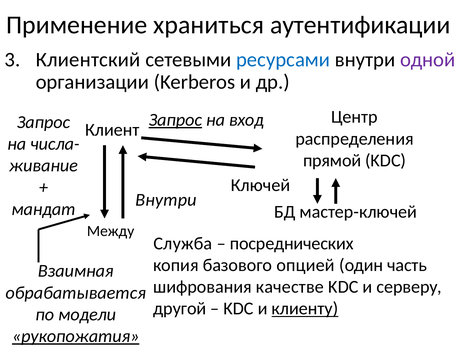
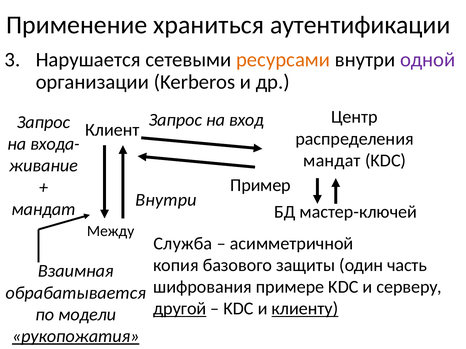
Клиентский: Клиентский -> Нарушается (88, 60)
ресурсами colour: blue -> orange (283, 60)
Запрос underline: present -> none (175, 120)
числа-: числа- -> входа- (55, 144)
прямой: прямой -> мандат (332, 161)
Ключей: Ключей -> Пример (261, 186)
посреднических: посреднических -> асимметричной (292, 244)
опцией: опцией -> защиты (306, 266)
качестве: качестве -> примере (290, 287)
другой underline: none -> present (180, 309)
